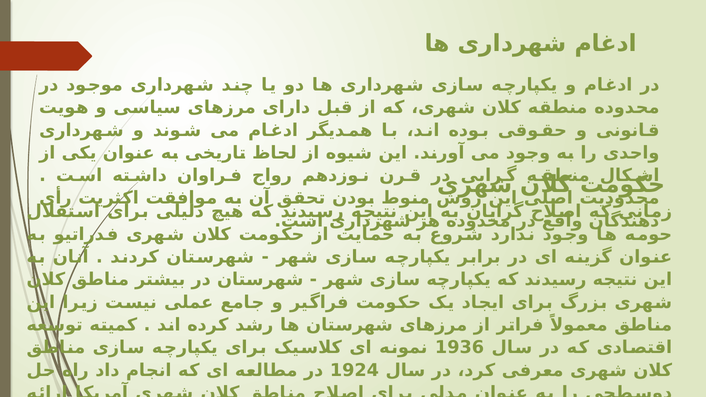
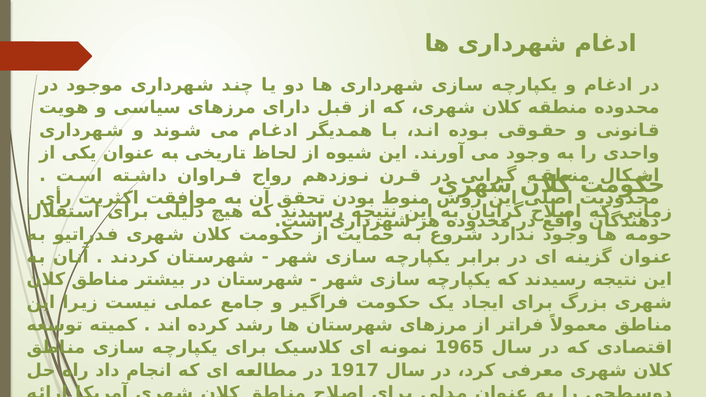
1936: 1936 -> 1965 (460, 348)
1924: 1924 -> 1917 (354, 370)
